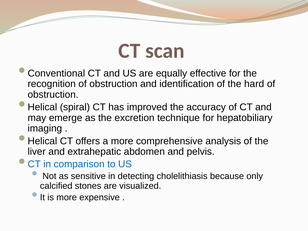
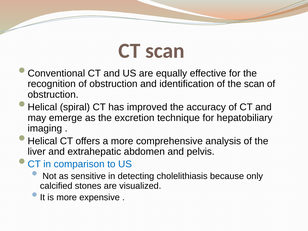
the hard: hard -> scan (254, 84)
